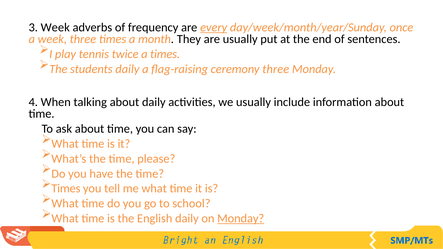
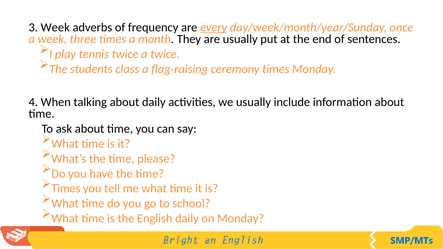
a times: times -> twice (165, 54)
students daily: daily -> class (127, 69)
ceremony three: three -> times (276, 69)
Monday underline: present -> none (241, 219)
